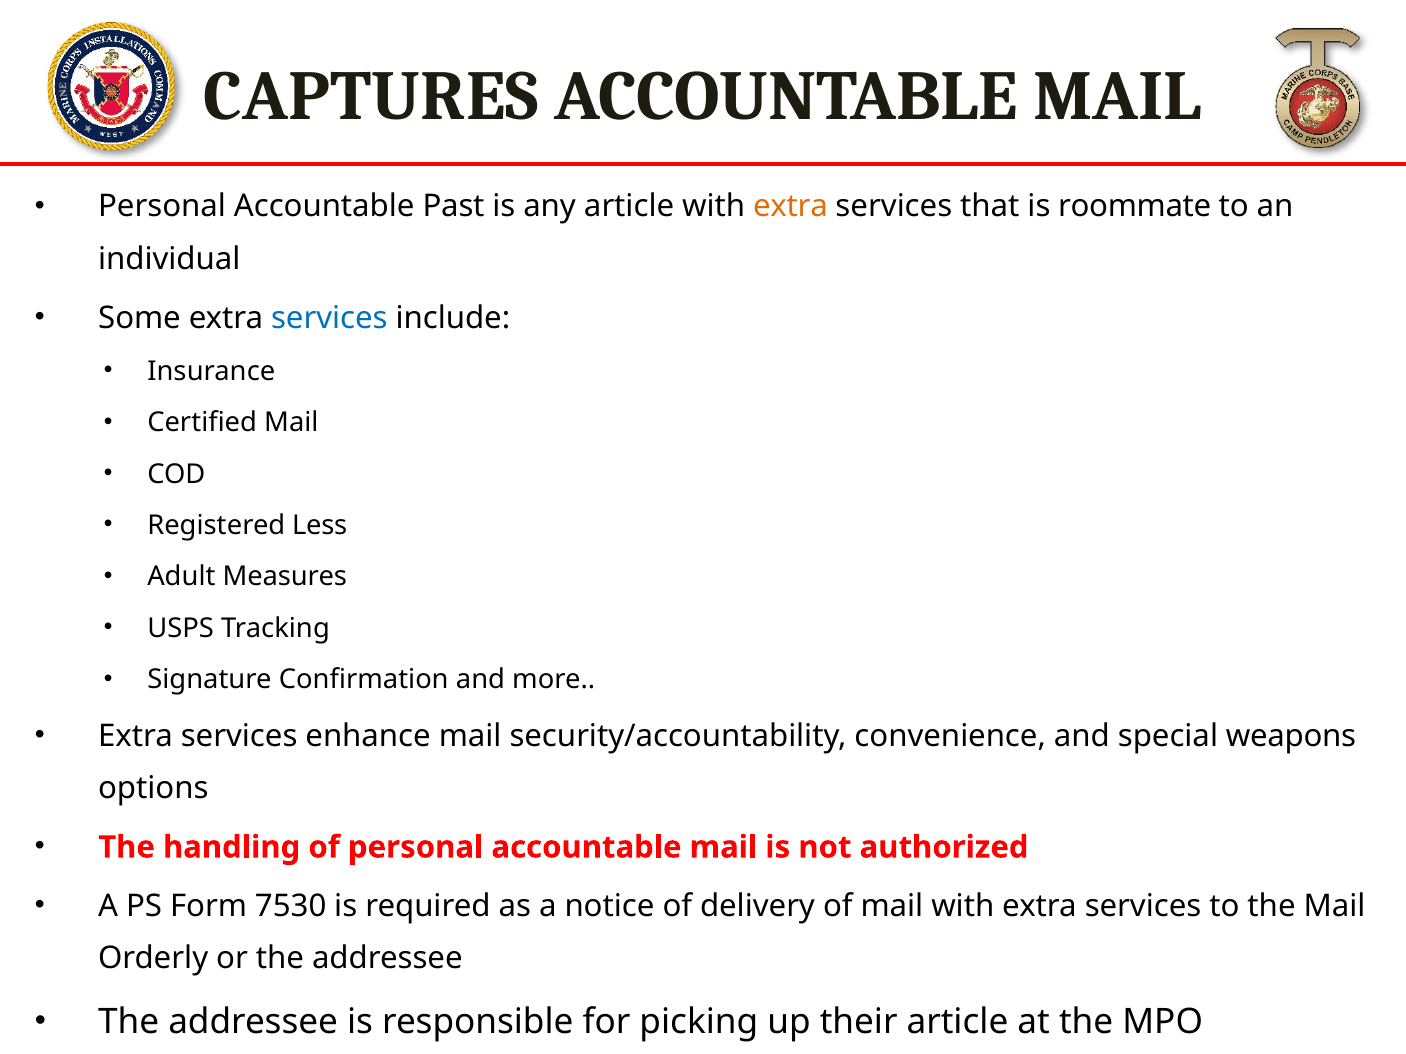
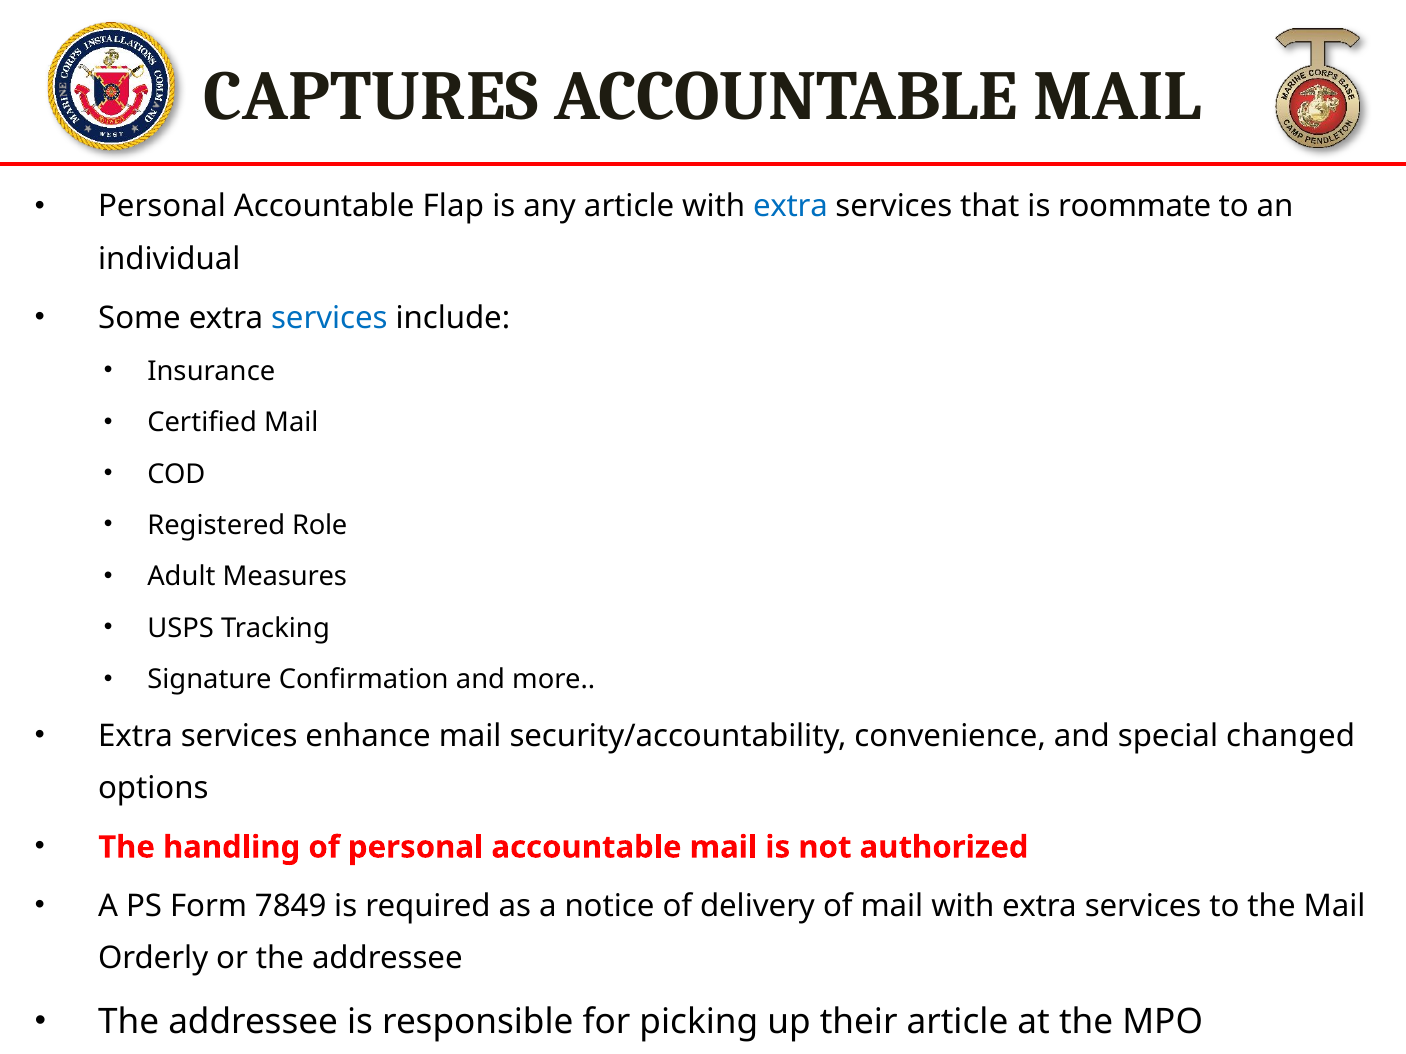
Past: Past -> Flap (453, 207)
extra colour: orange -> blue (790, 207)
Less: Less -> Role (320, 526)
weapons: weapons -> changed (1291, 737)
7530: 7530 -> 7849 (291, 906)
